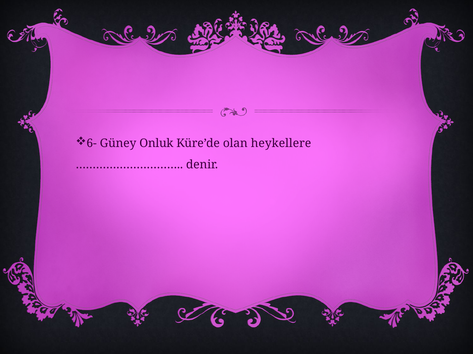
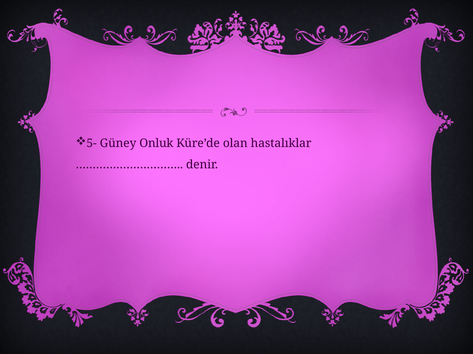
6-: 6- -> 5- (92, 144)
heykellere: heykellere -> hastalıklar (281, 144)
